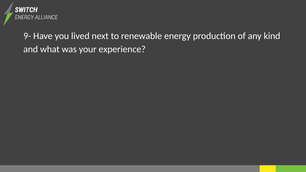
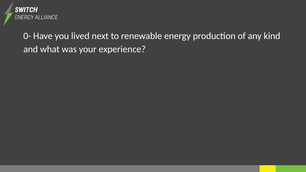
9-: 9- -> 0- (27, 36)
